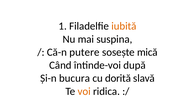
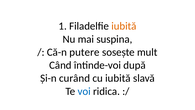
mică: mică -> mult (147, 52)
bucura: bucura -> curând (75, 78)
cu dorită: dorită -> iubită (118, 78)
voi colour: orange -> blue (84, 91)
